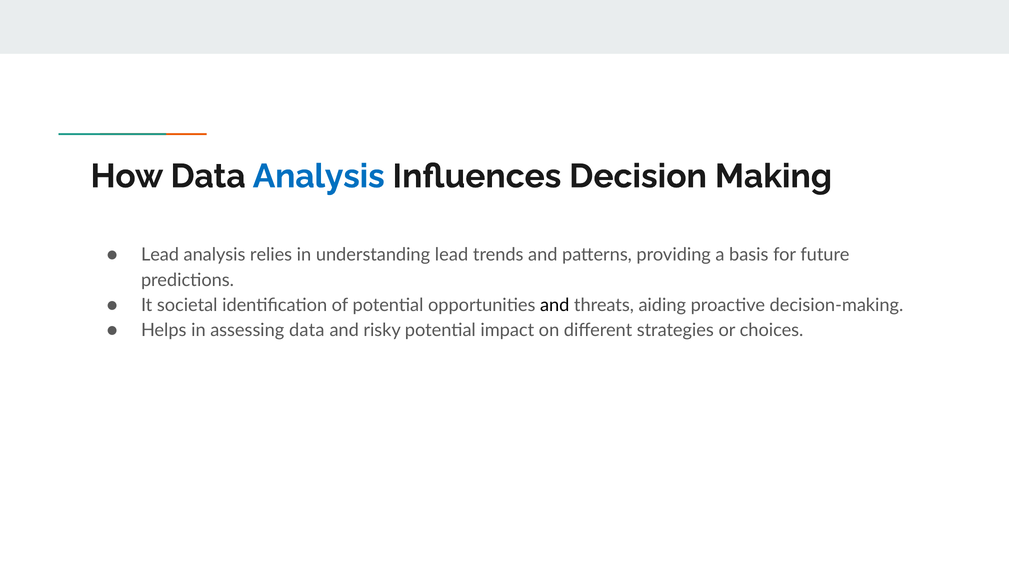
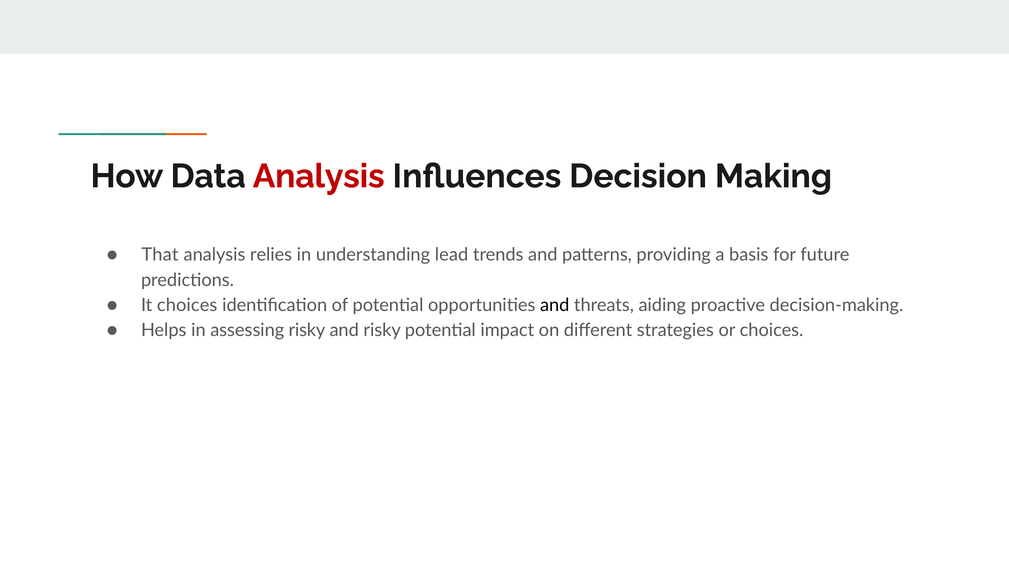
Analysis colour: blue -> red (319, 176)
Lead: Lead -> That (160, 255)
It societal: societal -> choices (187, 305)
assessing data: data -> risky (307, 330)
